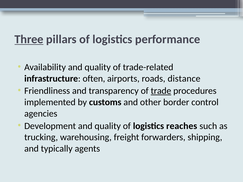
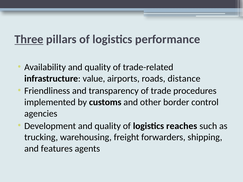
often: often -> value (94, 79)
trade underline: present -> none (161, 91)
typically: typically -> features (57, 149)
